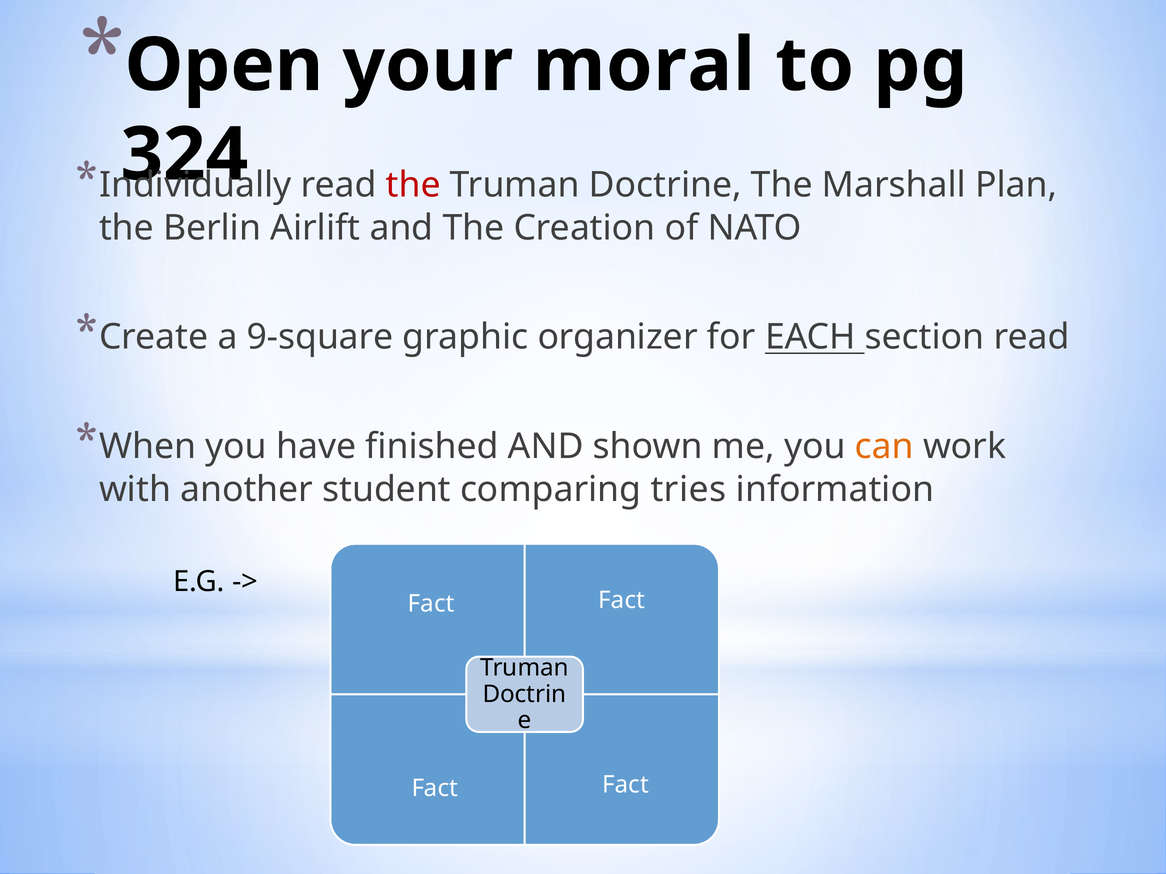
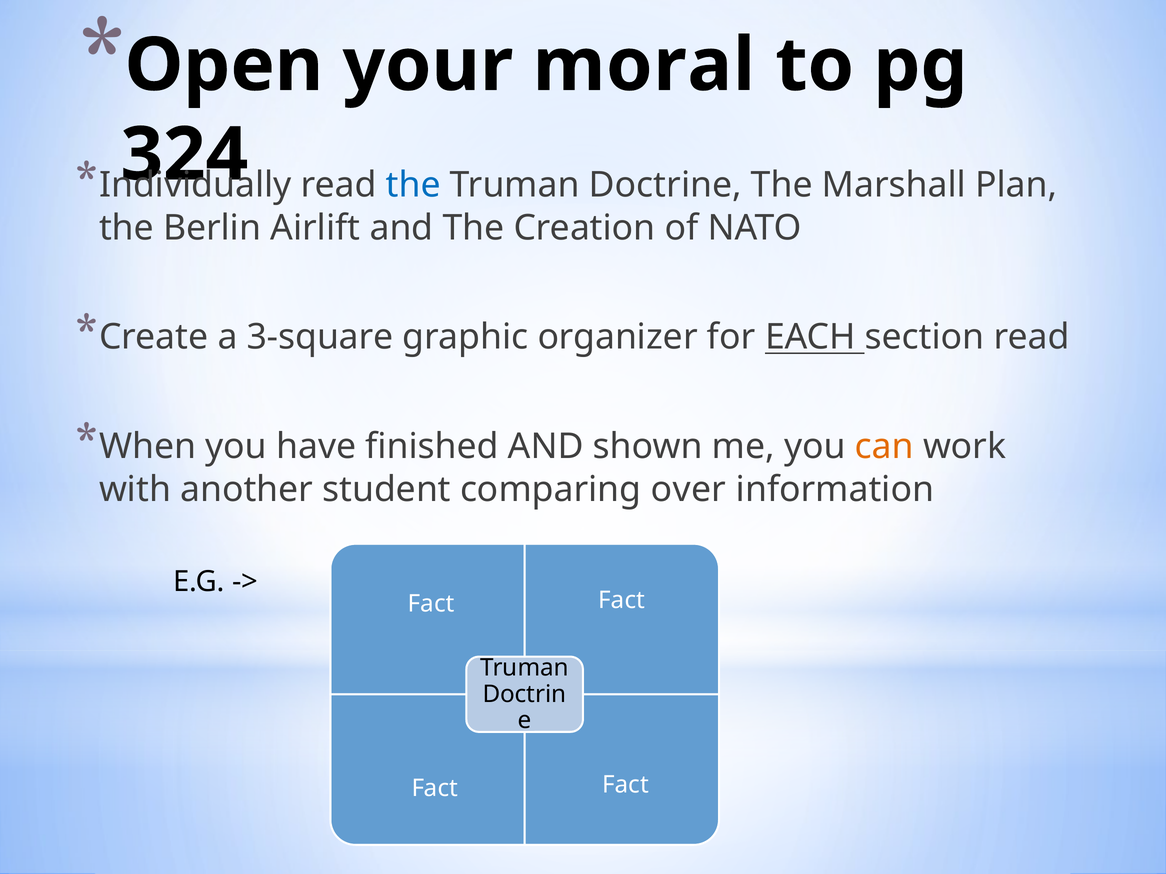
the colour: red -> blue (413, 185)
9-square: 9-square -> 3-square (320, 337)
tries: tries -> over (688, 490)
